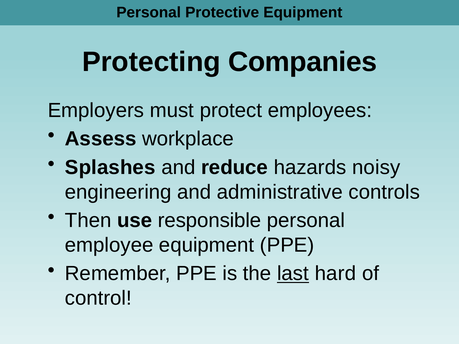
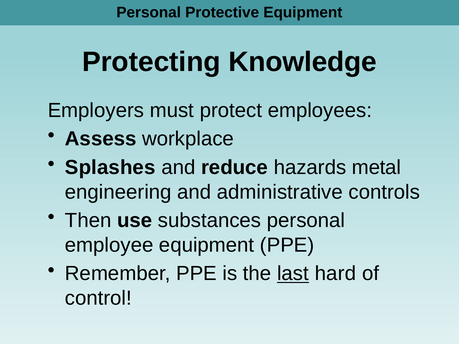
Companies: Companies -> Knowledge (303, 62)
noisy: noisy -> metal (376, 168)
responsible: responsible -> substances (210, 221)
